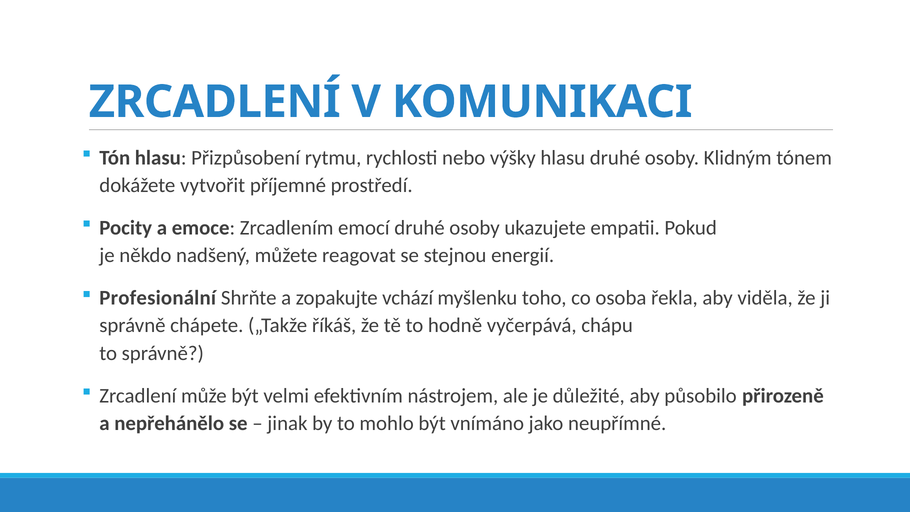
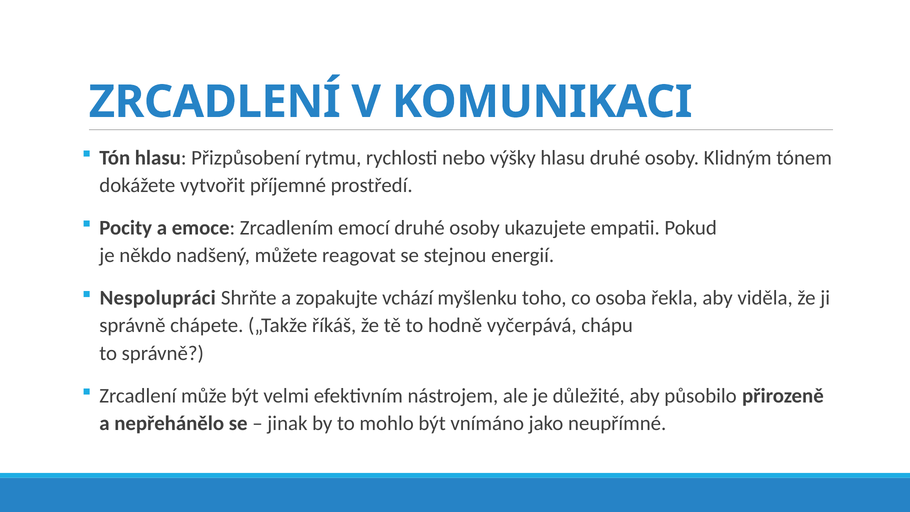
Profesionální: Profesionální -> Nespolupráci (158, 298)
